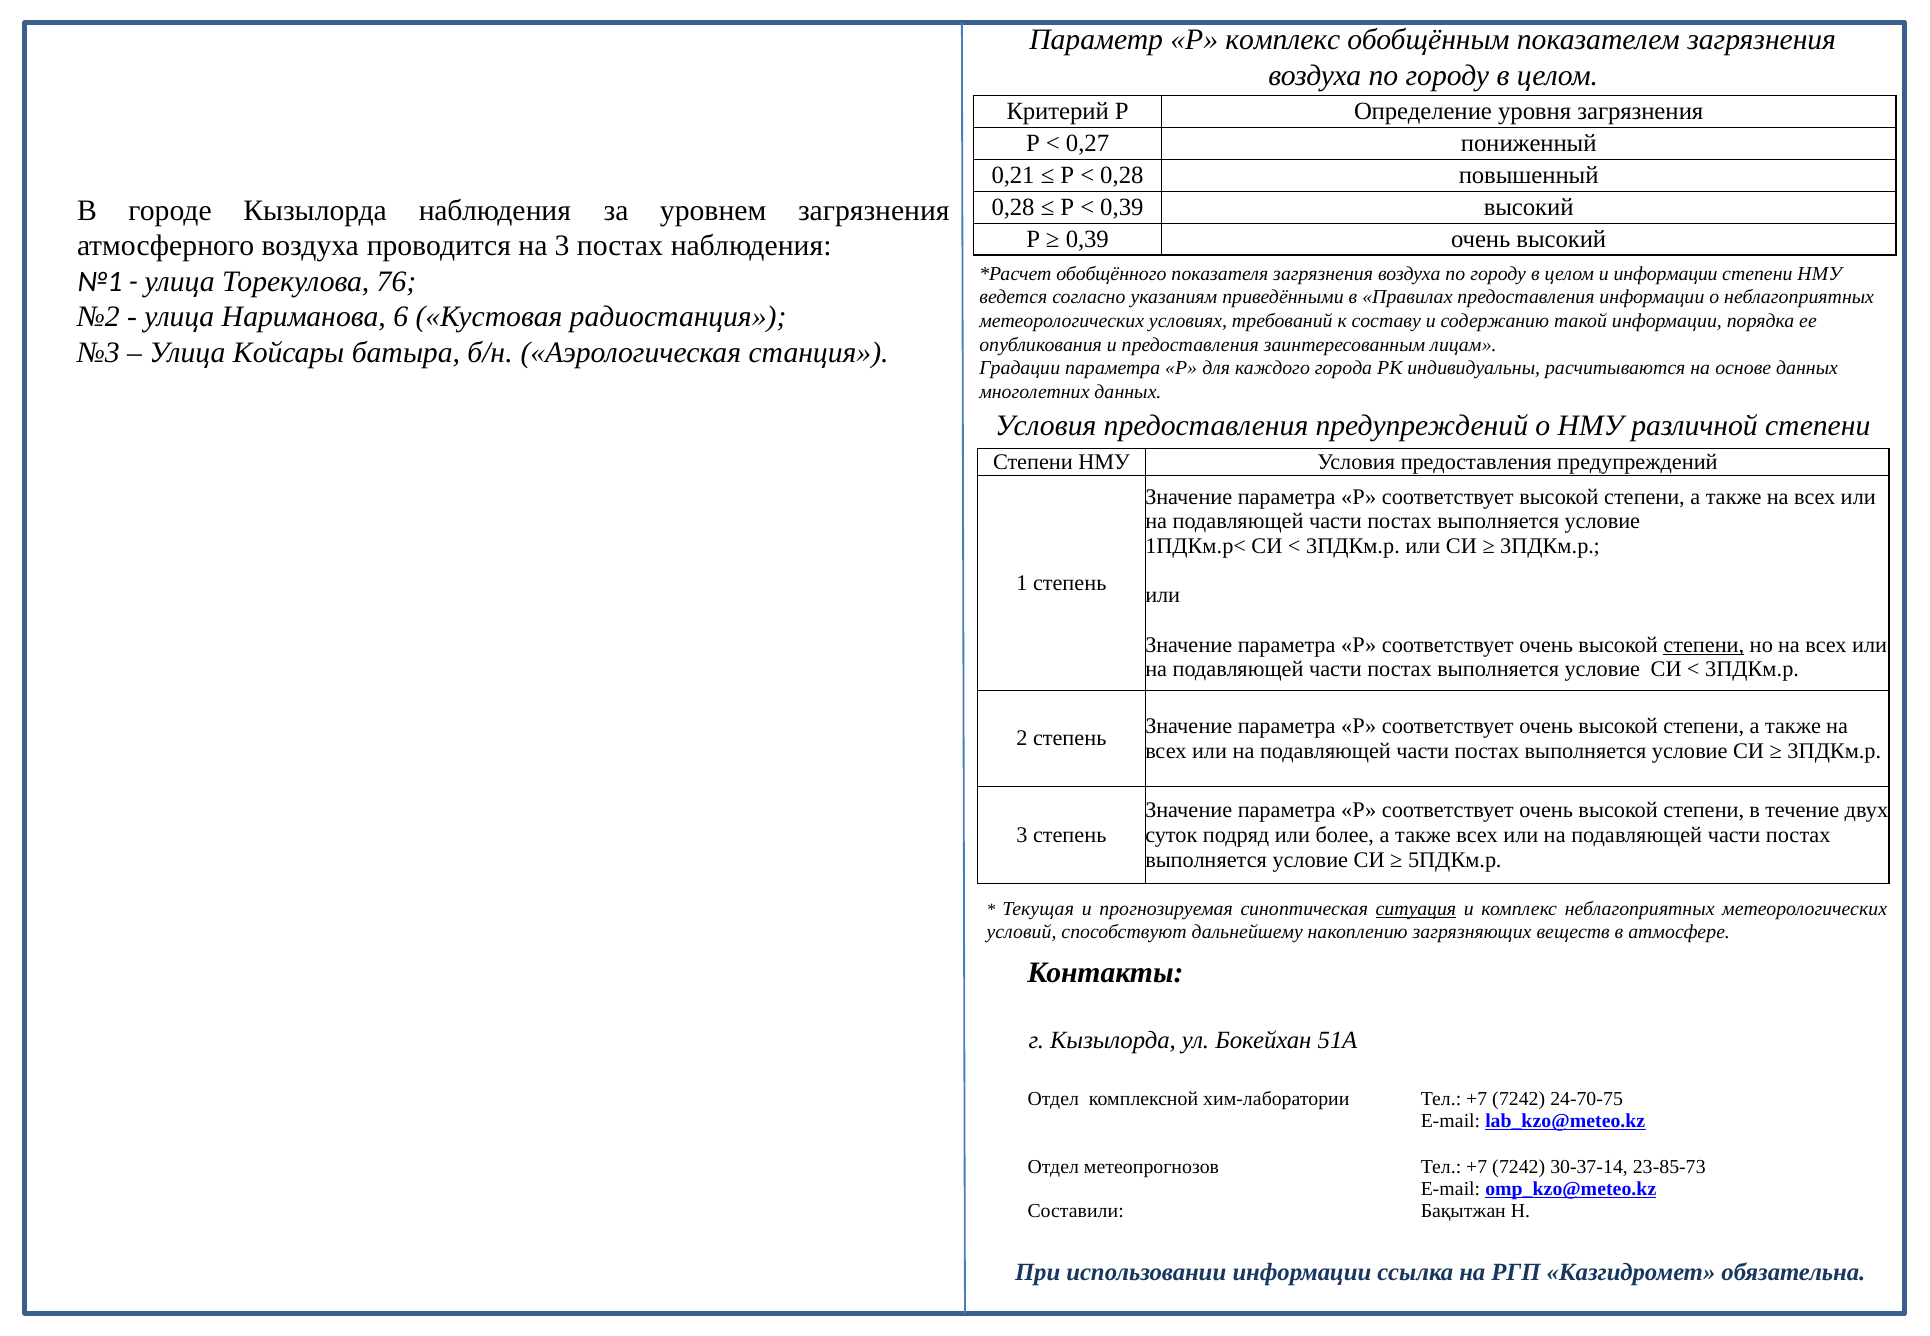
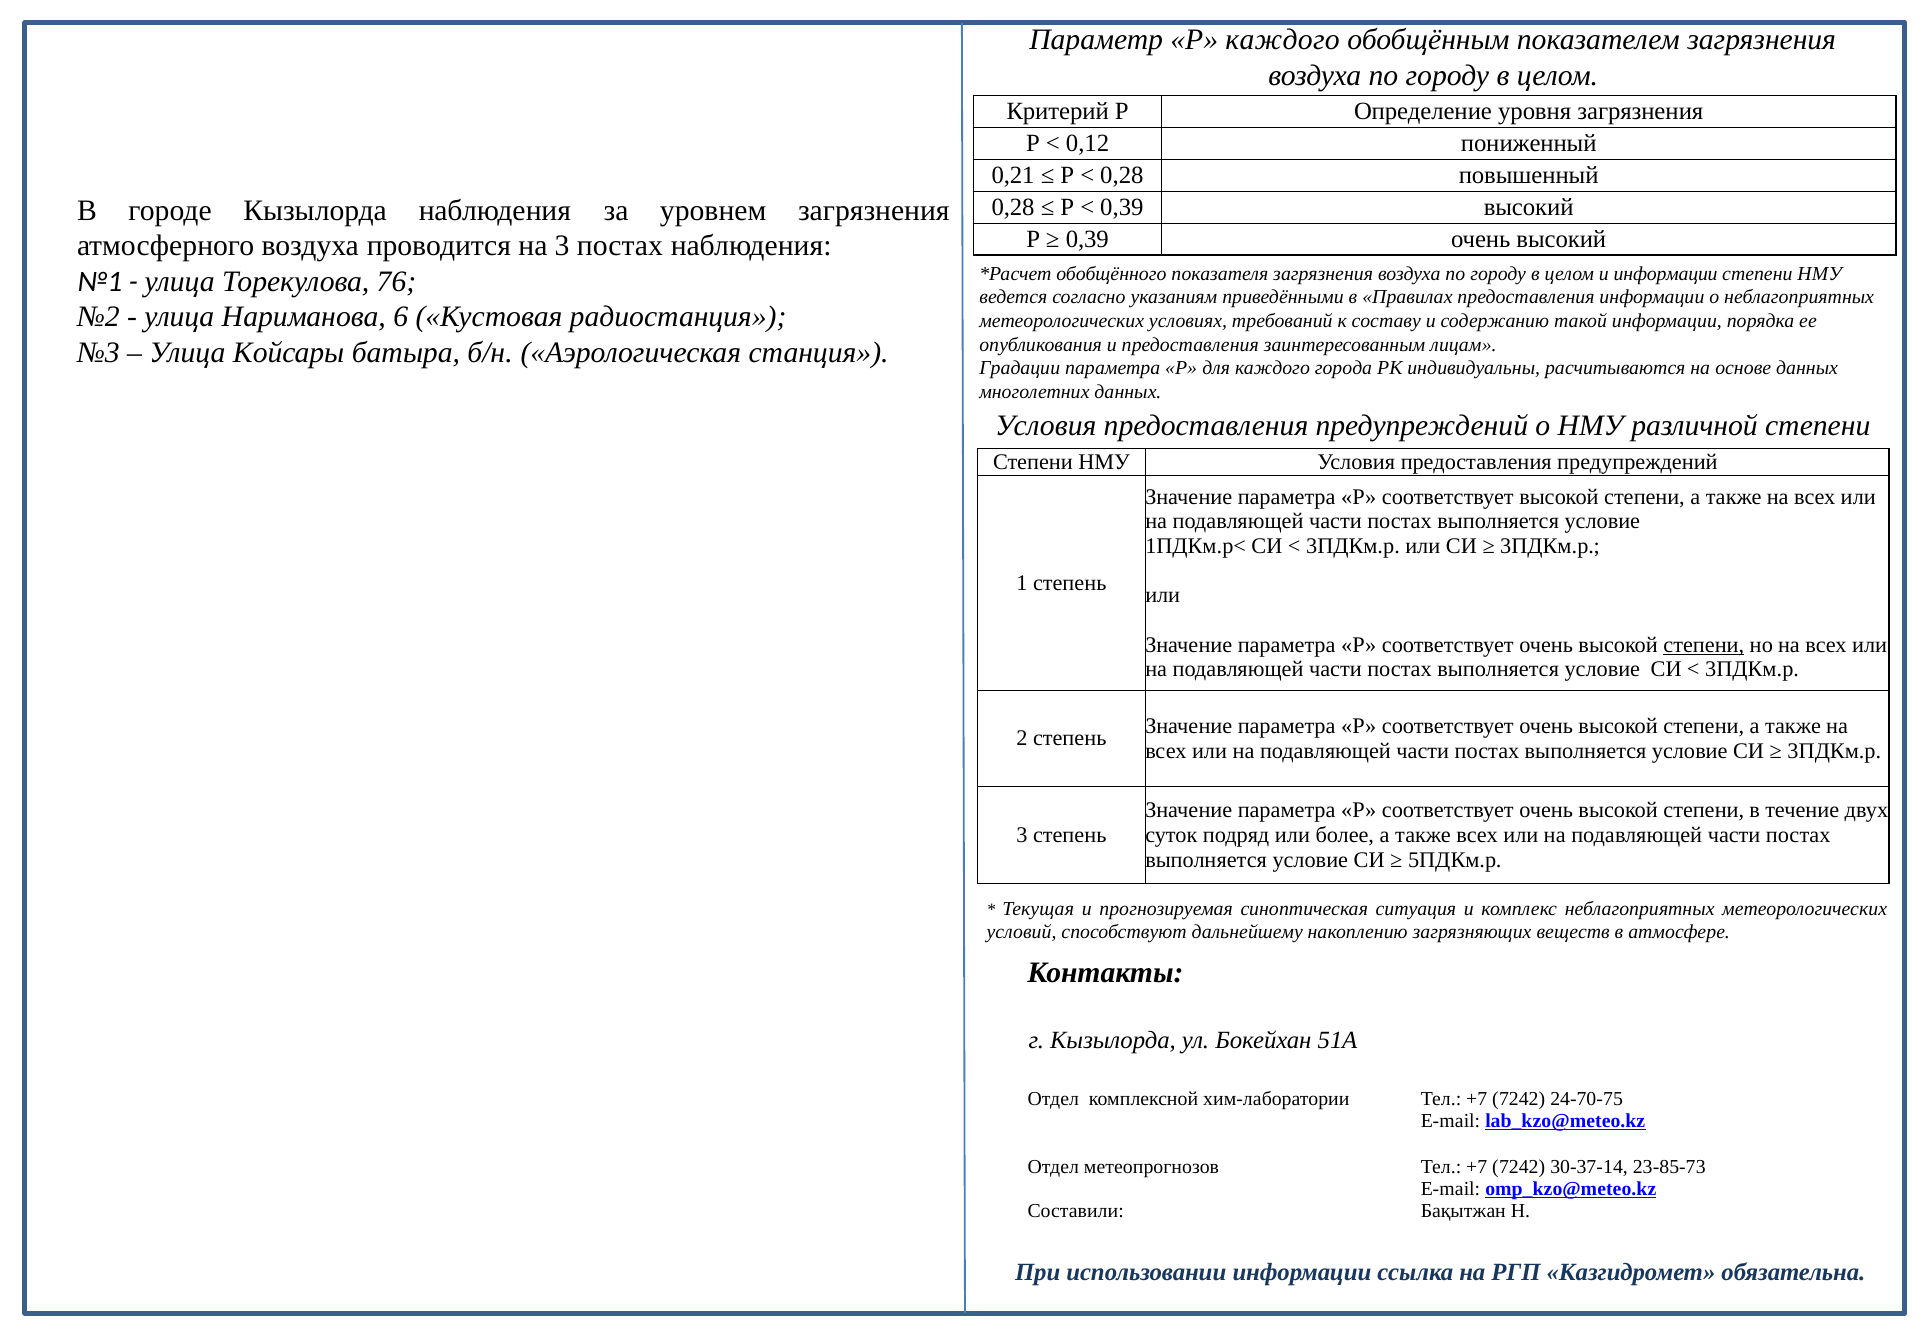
Р комплекс: комплекс -> каждого (1283, 40)
0,27: 0,27 -> 0,12 (1088, 143)
ситуация underline: present -> none (1416, 909)
